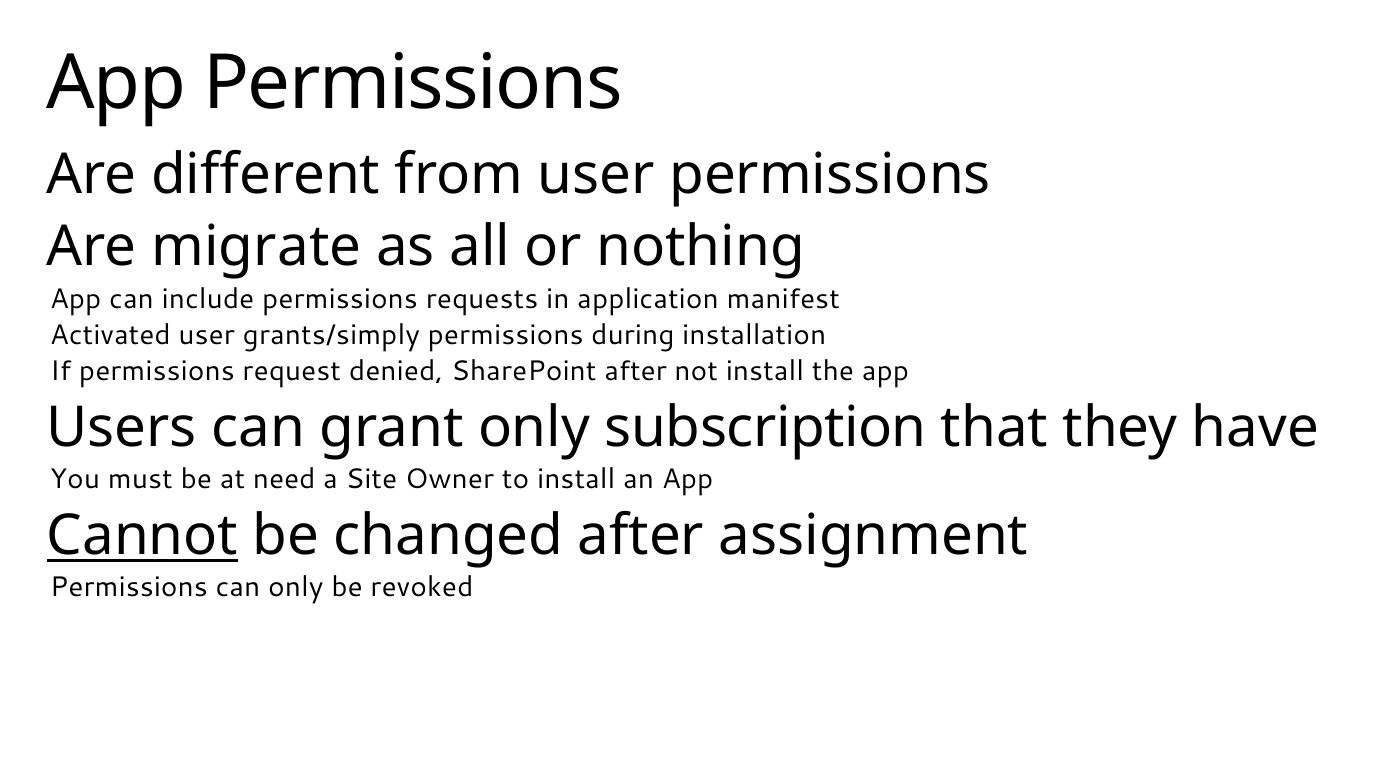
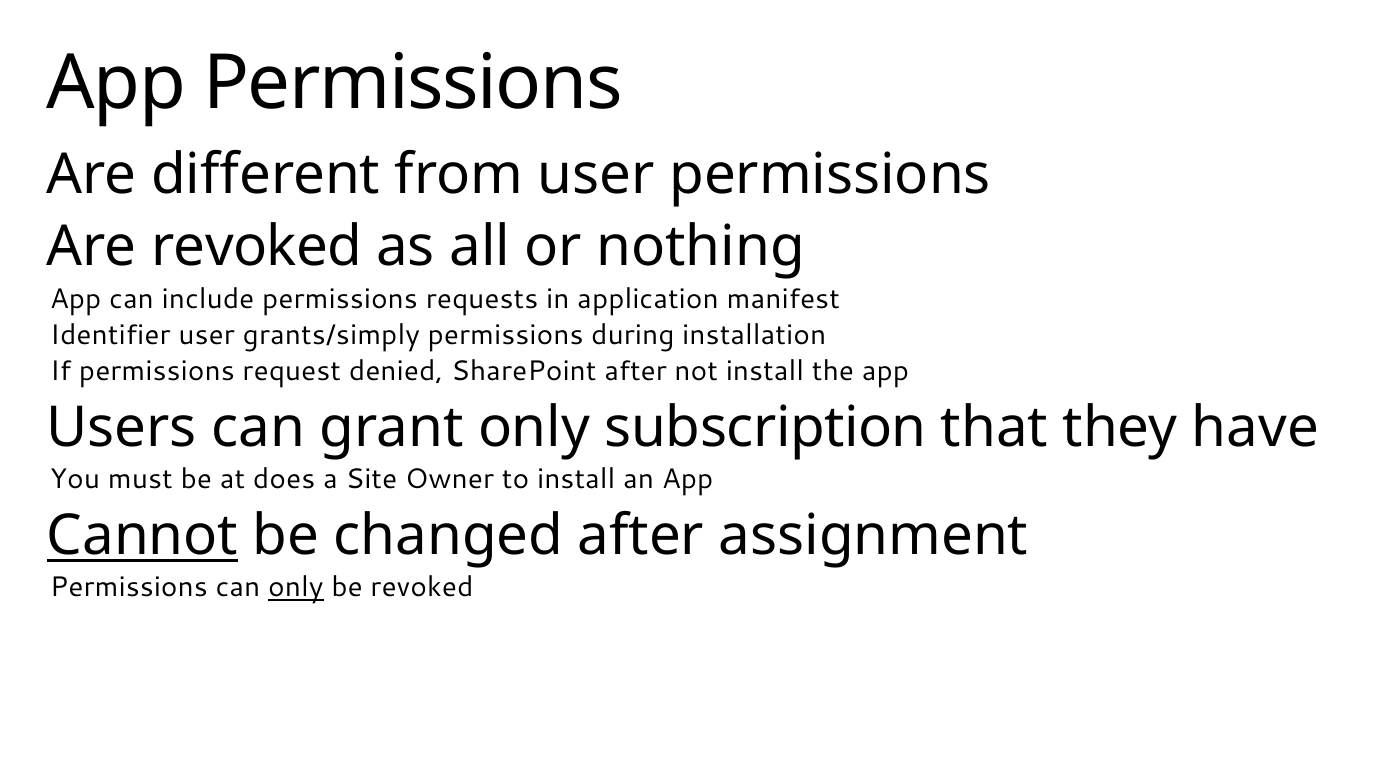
Are migrate: migrate -> revoked (257, 247)
Activated: Activated -> Identifier (110, 335)
need: need -> does (284, 479)
only underline: none -> present (296, 588)
